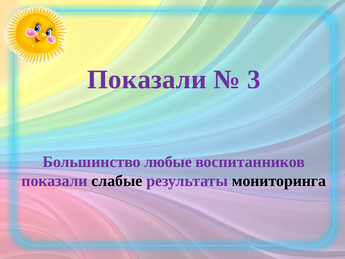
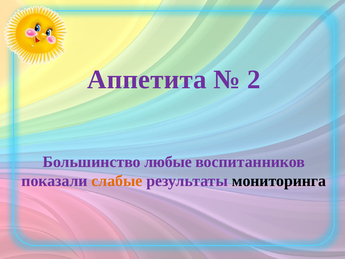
Показали: Показали -> Аппетита (147, 79)
3: 3 -> 2 (254, 79)
слабые colour: black -> orange (117, 181)
